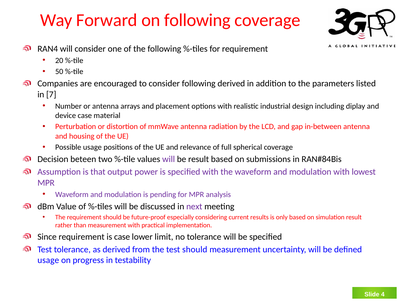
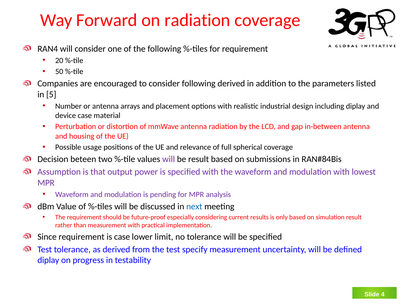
on following: following -> radiation (197, 20)
7: 7 -> 5 (51, 94)
next colour: purple -> blue (194, 207)
test should: should -> specify (195, 250)
usage: usage -> diplay (48, 260)
